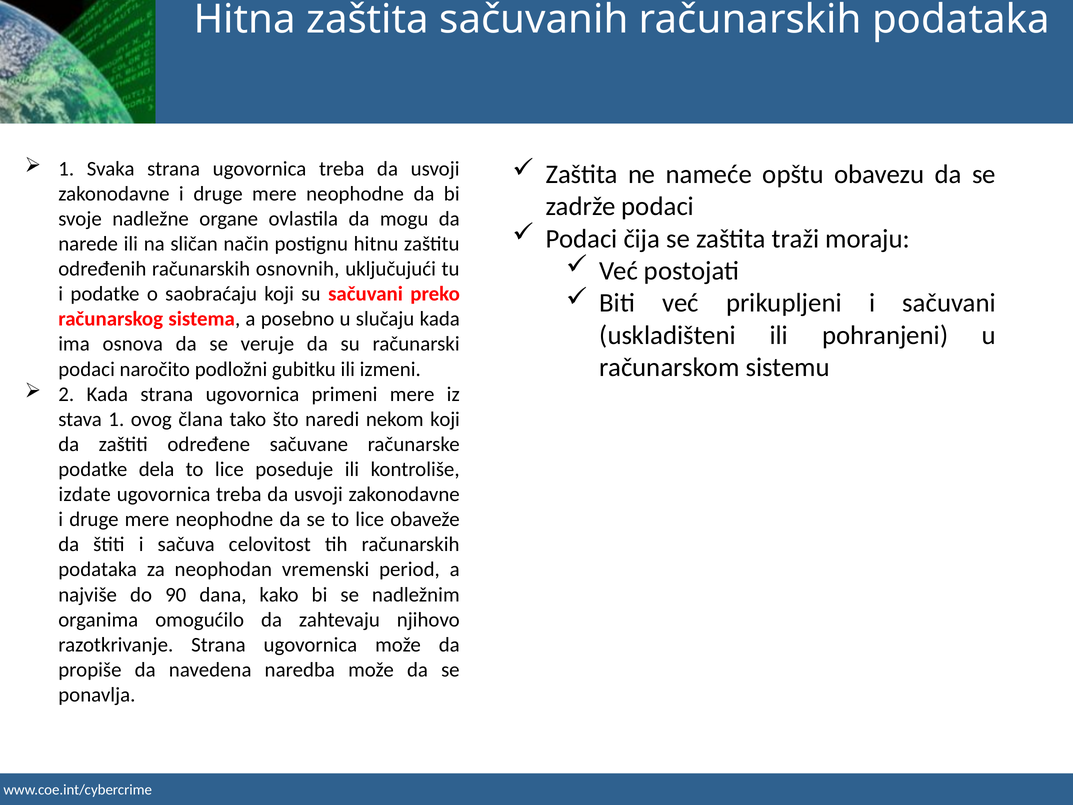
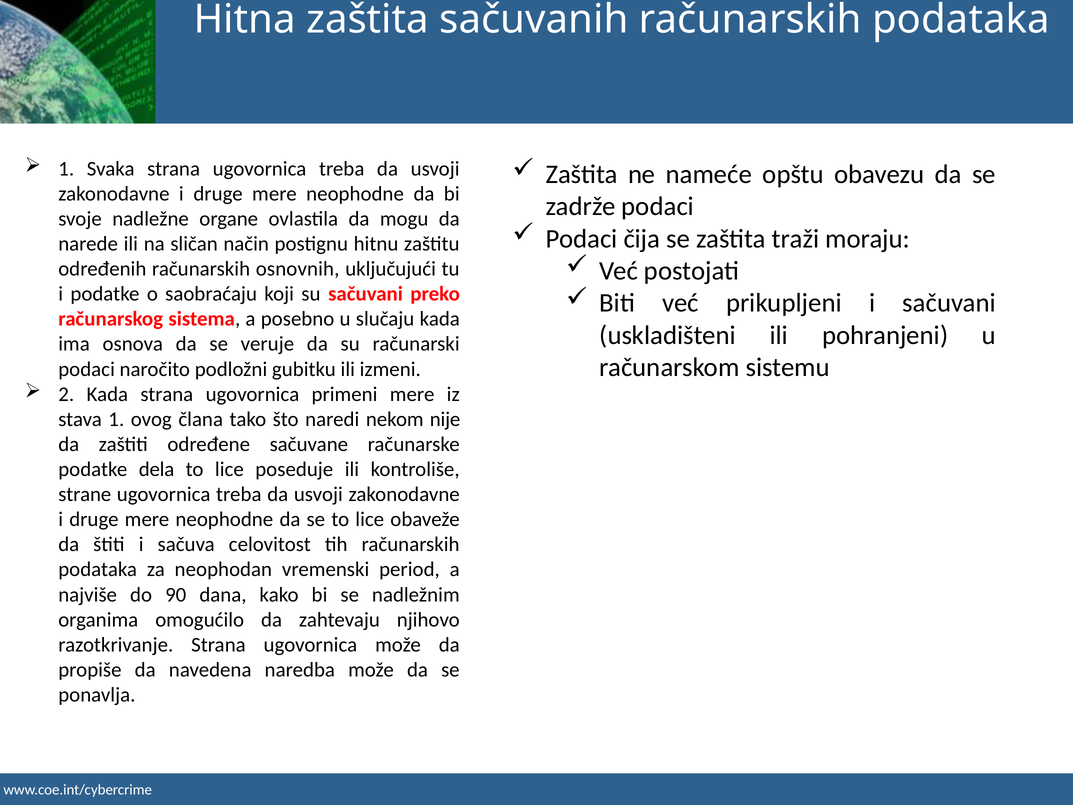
nekom koji: koji -> nije (445, 419)
izdate: izdate -> strane (85, 494)
